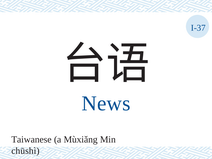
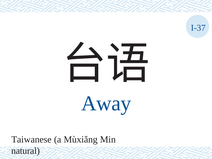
News: News -> Away (106, 103)
chūshì: chūshì -> natural (26, 151)
